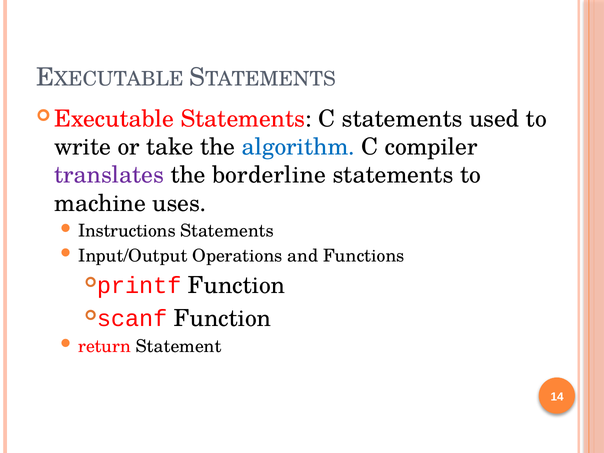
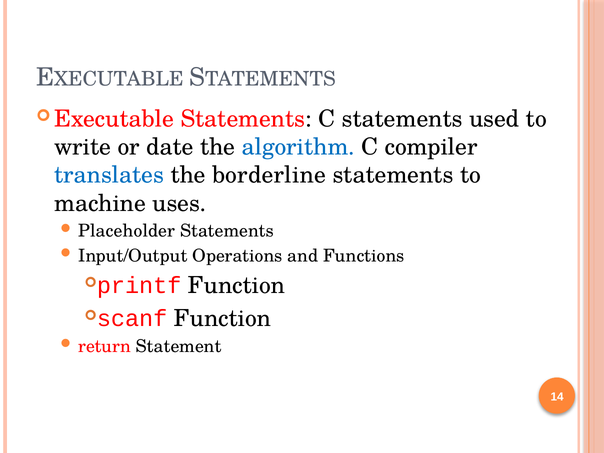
take: take -> date (170, 147)
translates colour: purple -> blue (109, 175)
Instructions: Instructions -> Placeholder (127, 231)
